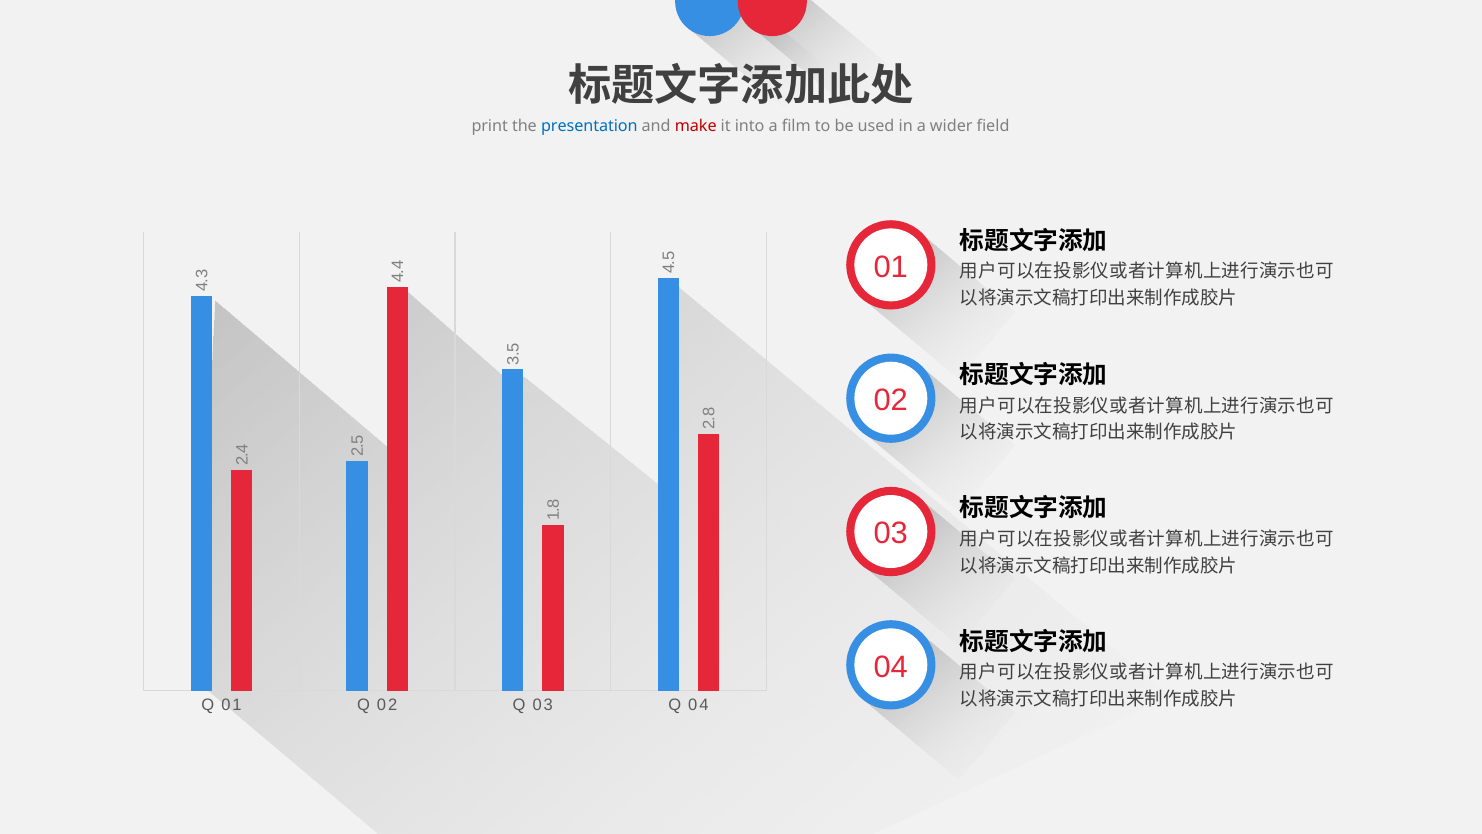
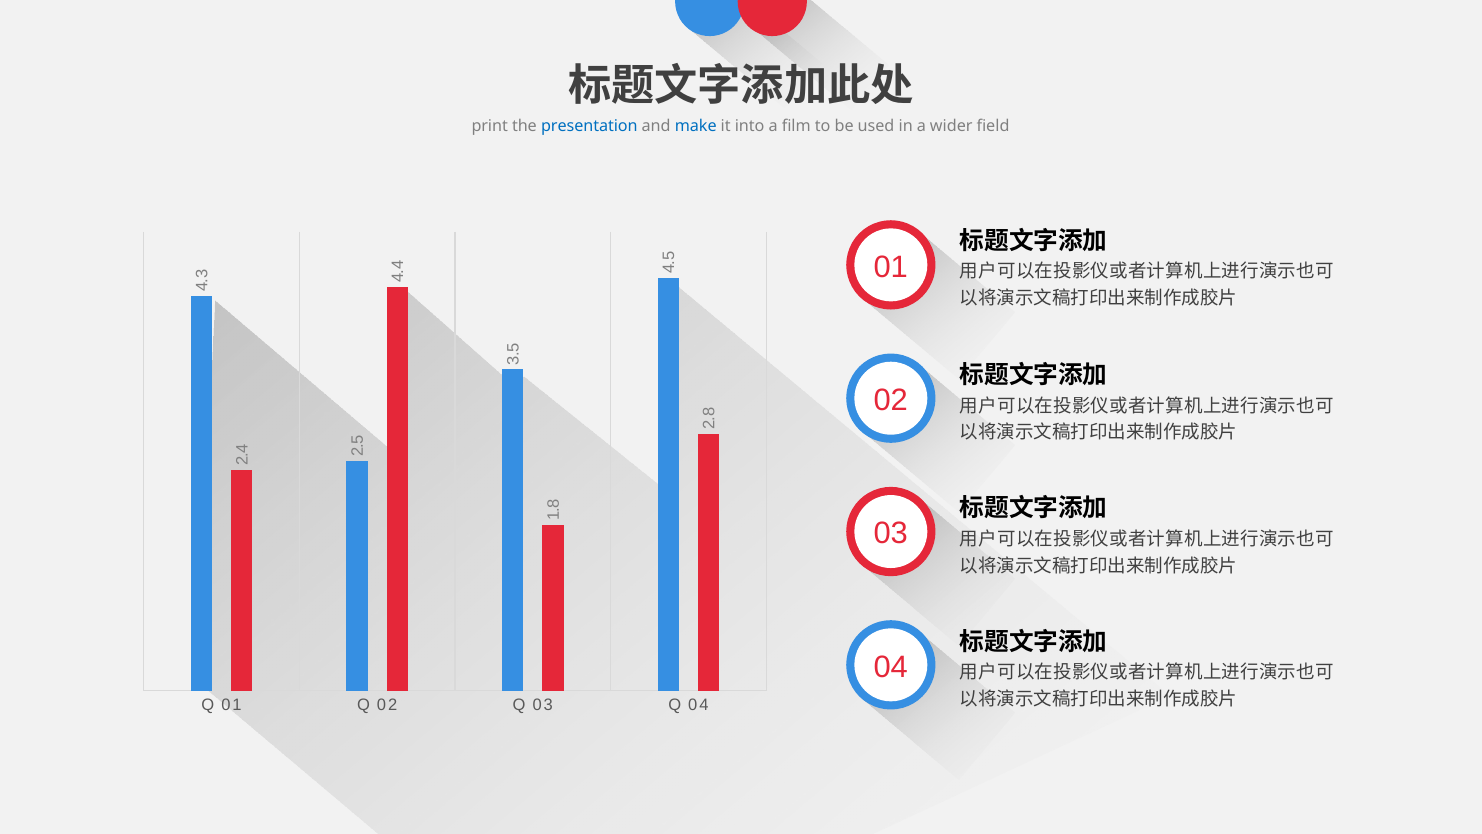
make colour: red -> blue (696, 126)
